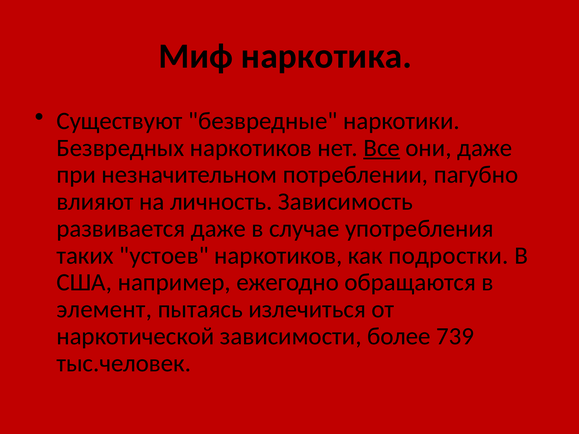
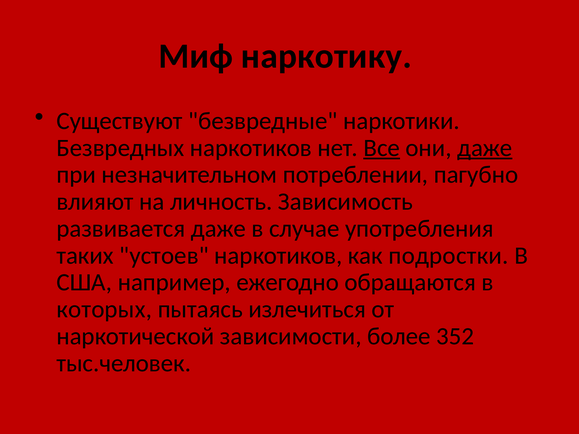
наркотика: наркотика -> наркотику (326, 56)
даже underline: none -> present (485, 148)
элемент: элемент -> которых (104, 310)
739: 739 -> 352 (455, 336)
